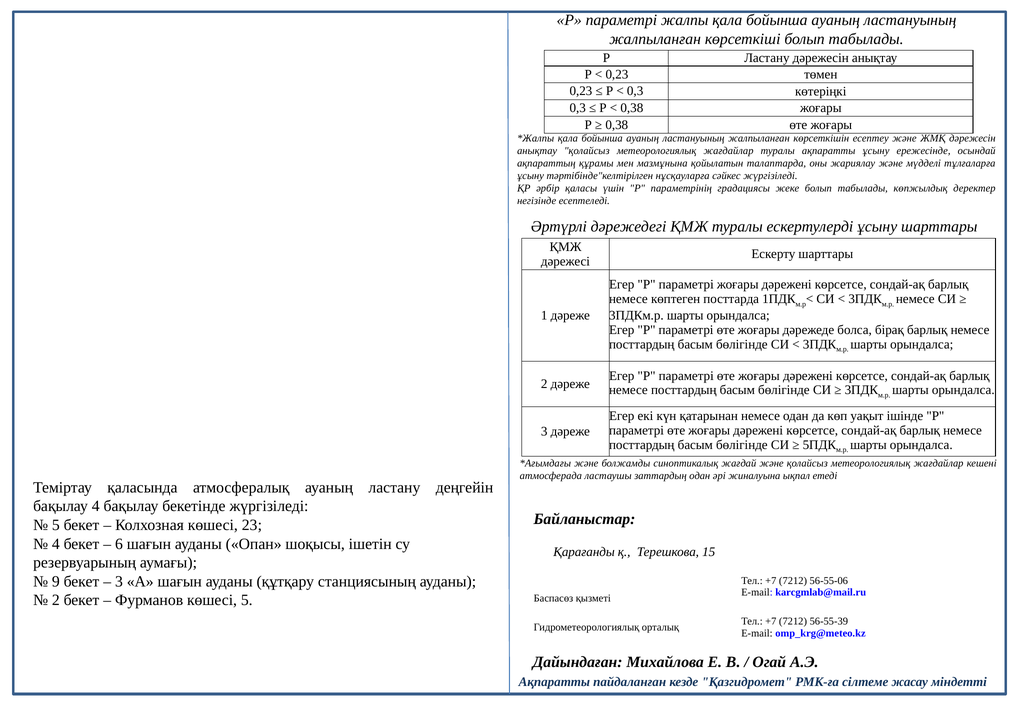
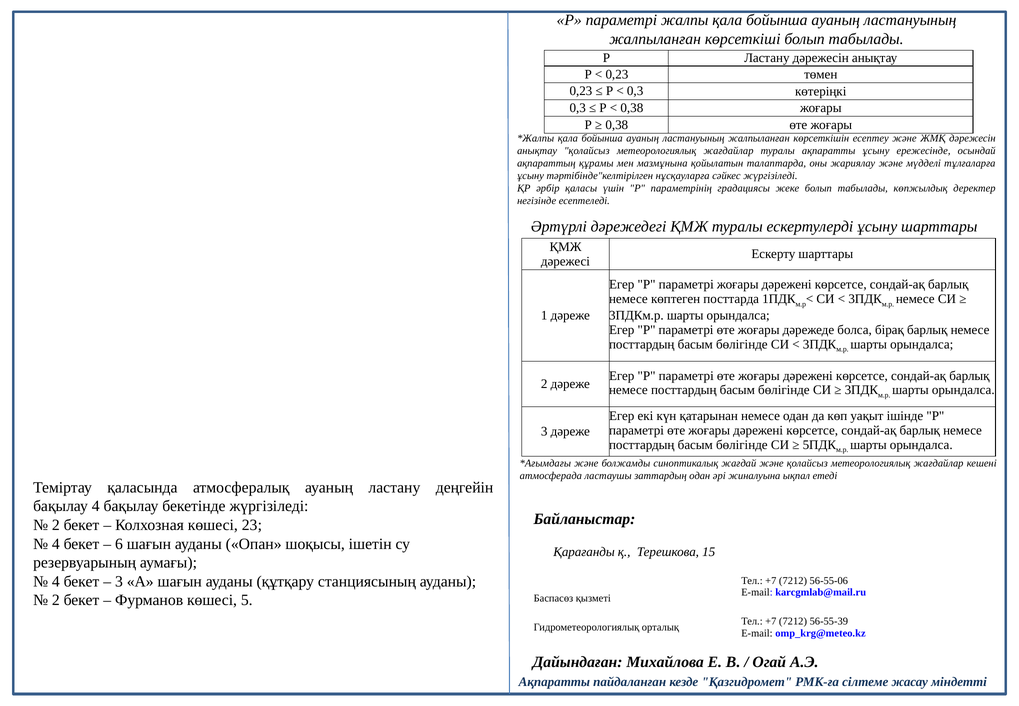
5: 5 -> 2 (56, 525)
9: 9 -> 4 (56, 581)
